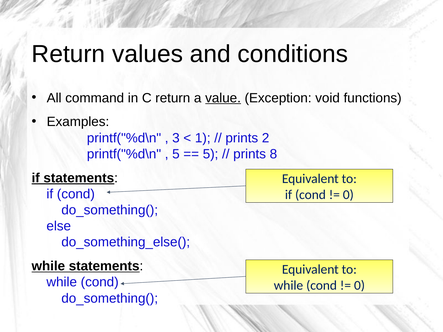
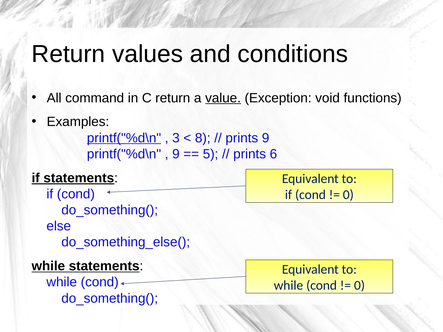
printf("%d\n underline: none -> present (124, 138)
1: 1 -> 8 (203, 138)
prints 2: 2 -> 9 (266, 138)
5: 5 -> 9 (176, 154)
8: 8 -> 6 (273, 154)
